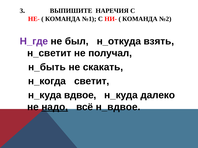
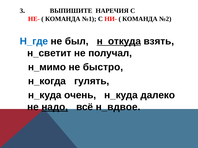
Н_где colour: purple -> blue (34, 41)
н_откуда underline: none -> present (119, 41)
н_быть: н_быть -> н_мимо (47, 67)
скакать: скакать -> быстро (103, 67)
светит: светит -> гулять (92, 81)
вдвое: вдвое -> очень (80, 95)
